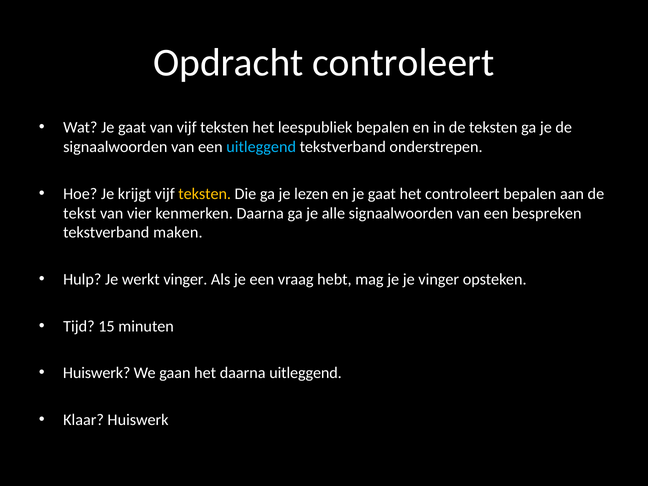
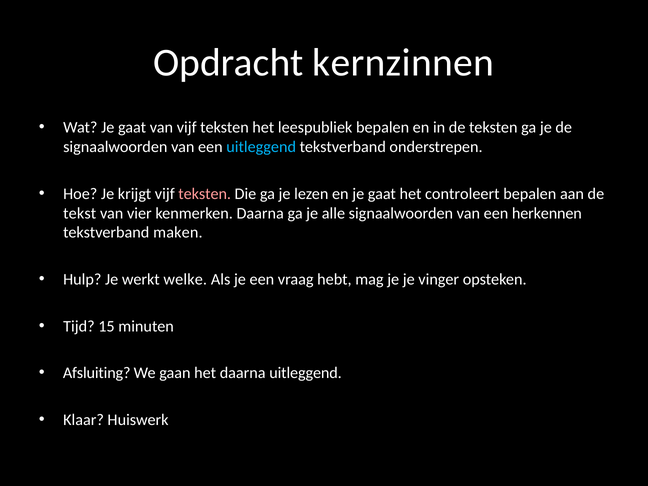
Opdracht controleert: controleert -> kernzinnen (403, 63)
teksten colour: yellow -> pink (205, 194)
bespreken: bespreken -> herkennen (547, 213)
werkt vinger: vinger -> welke (185, 279)
Huiswerk: Huiswerk -> Afsluiting (97, 373)
